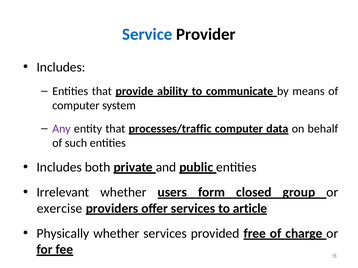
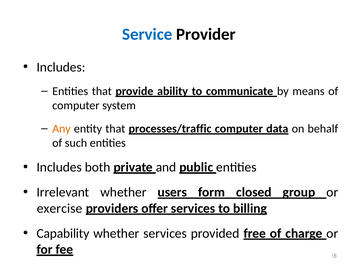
Any colour: purple -> orange (61, 129)
article: article -> billing (250, 209)
Physically: Physically -> Capability (63, 234)
